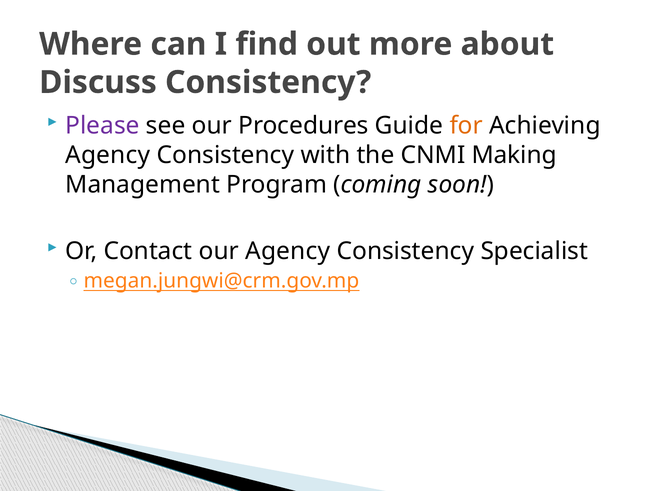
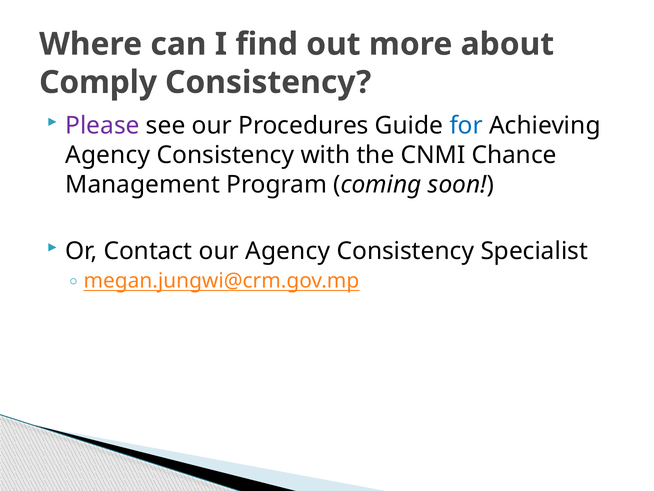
Discuss: Discuss -> Comply (98, 82)
for colour: orange -> blue (466, 126)
Making: Making -> Chance (514, 155)
